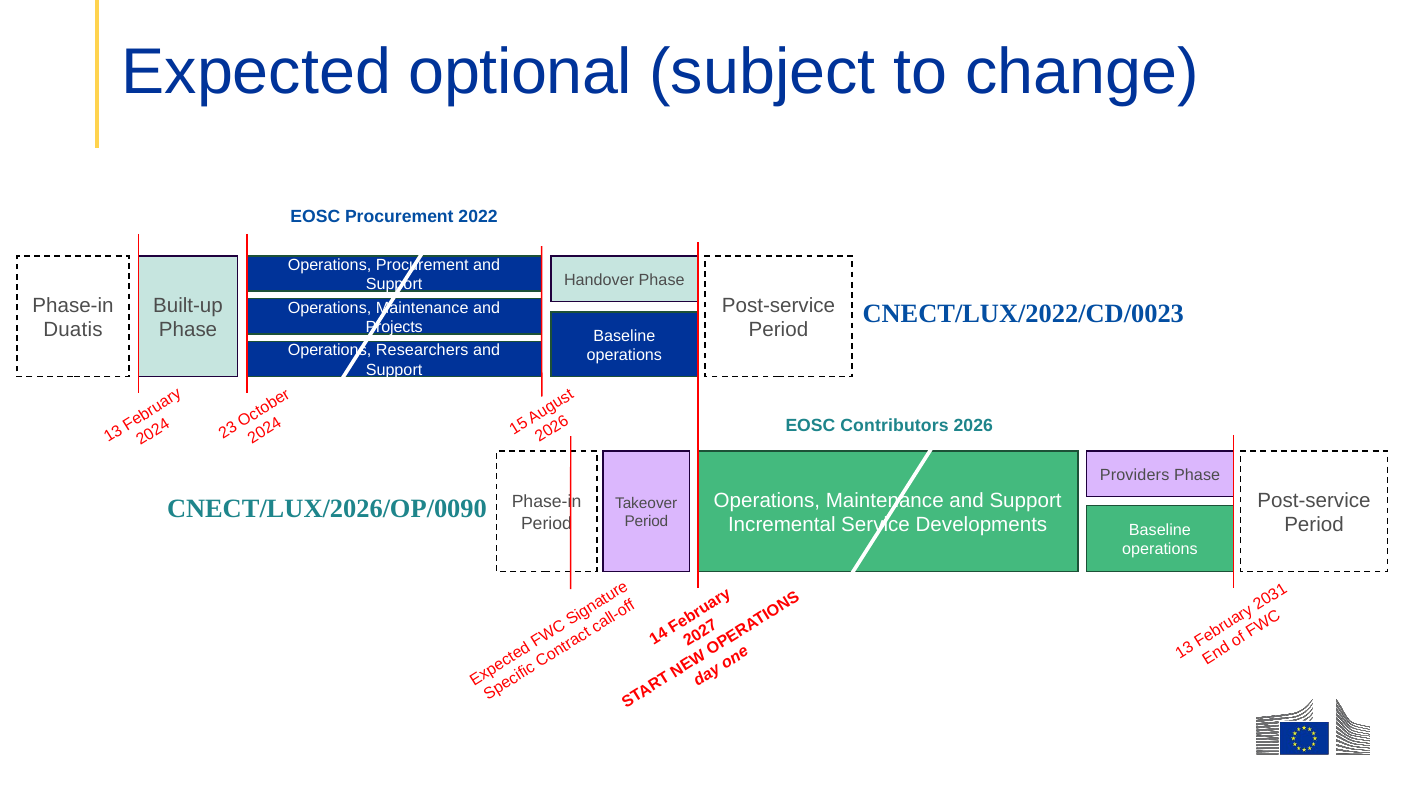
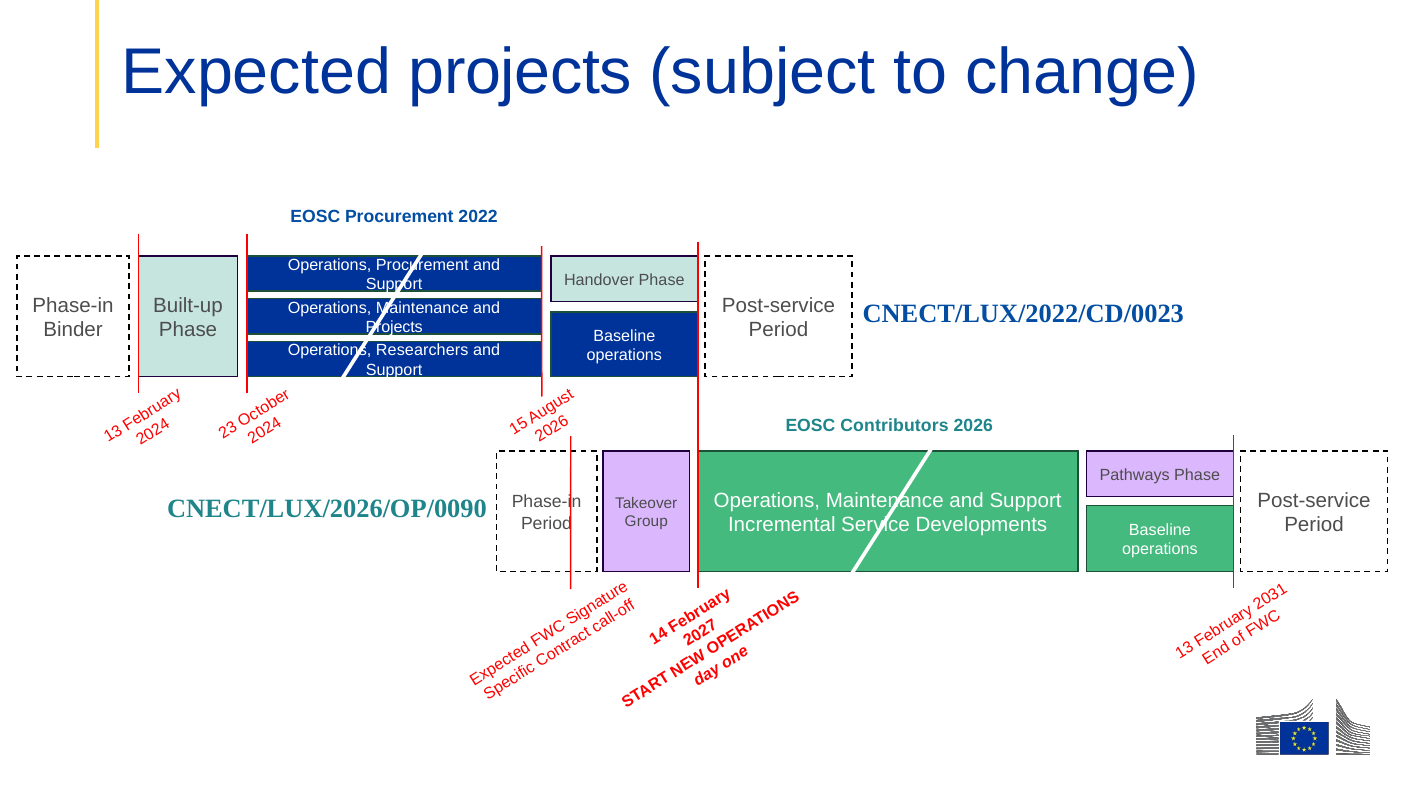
Expected optional: optional -> projects (520, 72)
Duatis: Duatis -> Binder (73, 330)
Providers: Providers -> Pathways (1135, 475)
Period: Period -> Group (646, 522)
